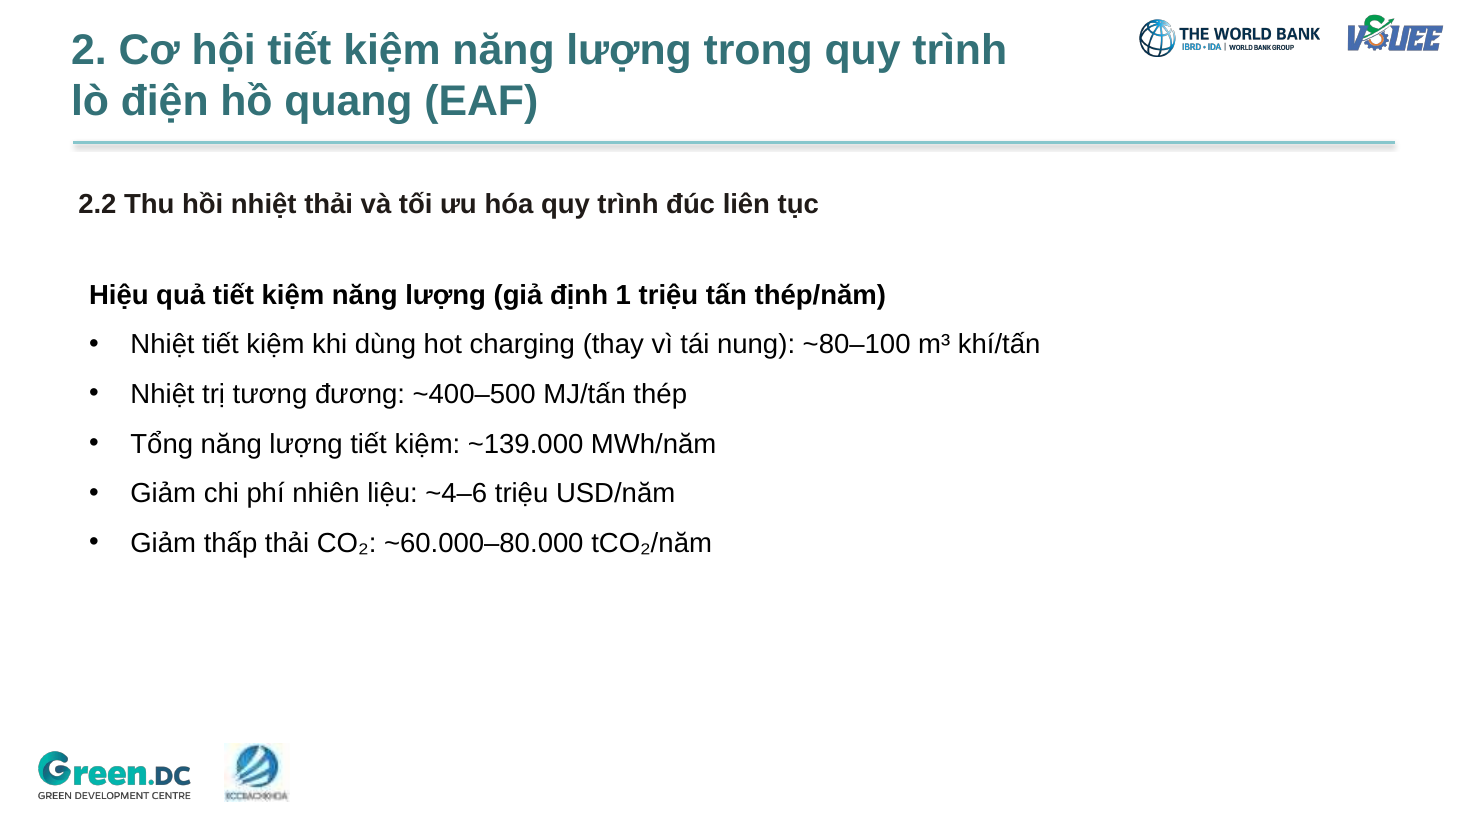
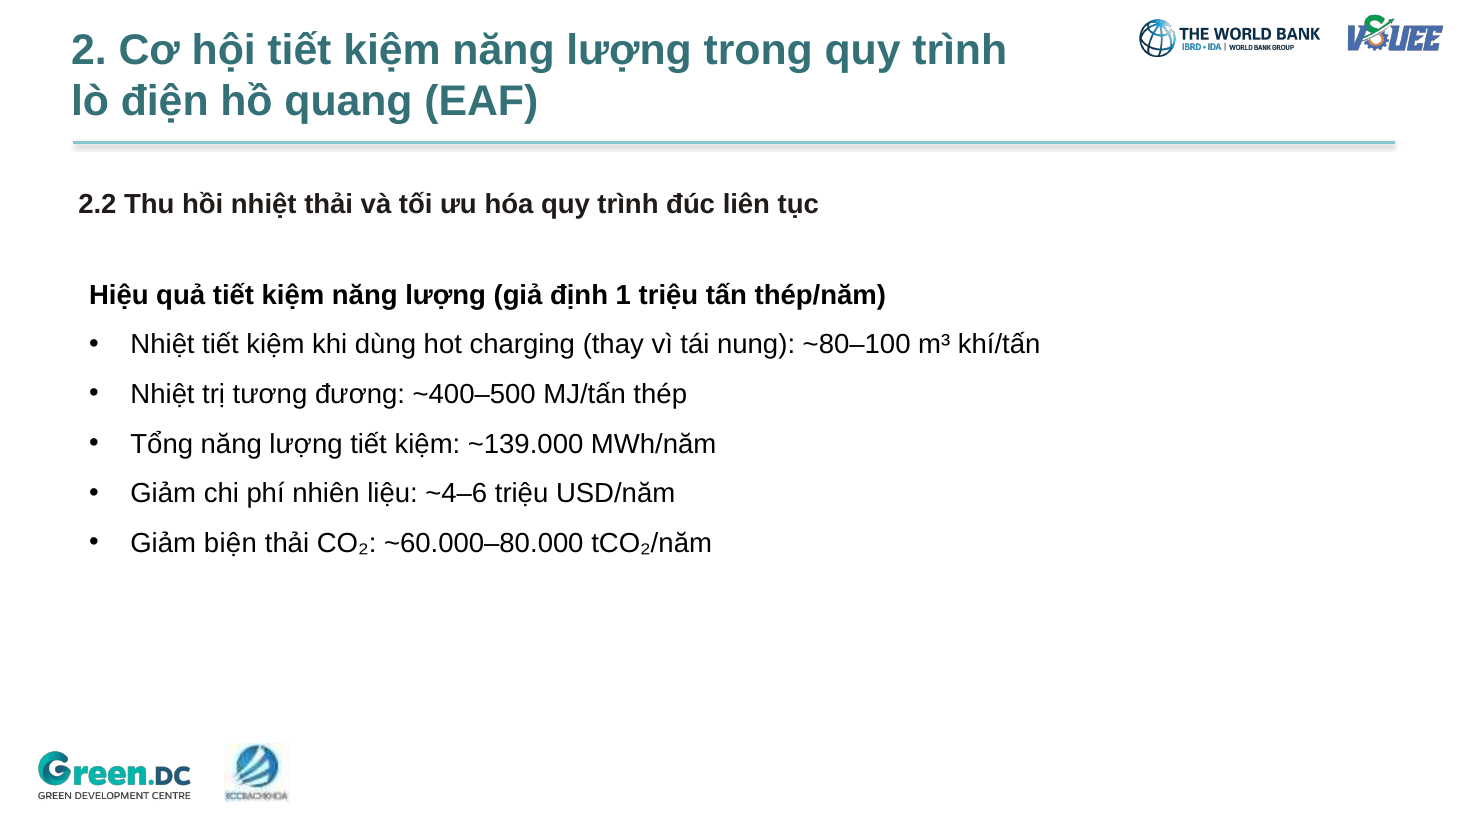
thấp: thấp -> biện (230, 543)
